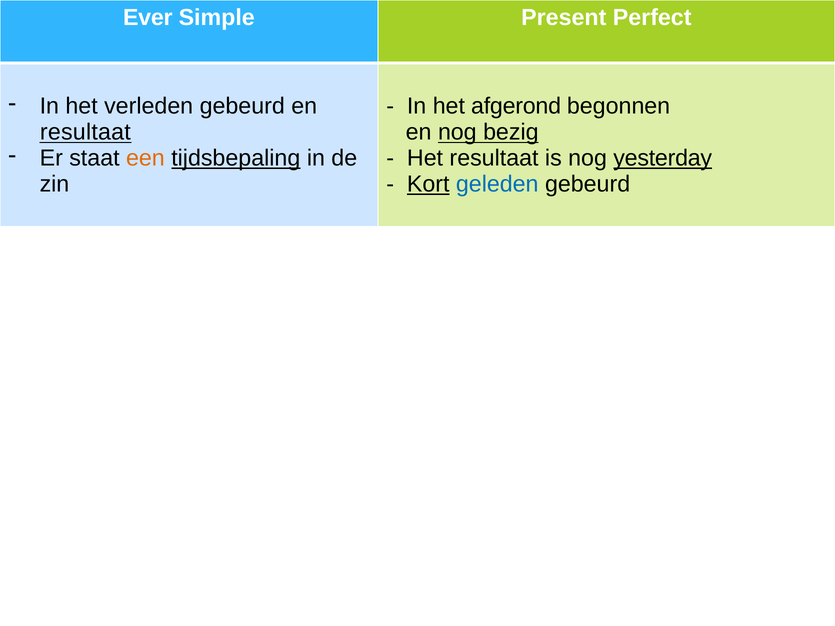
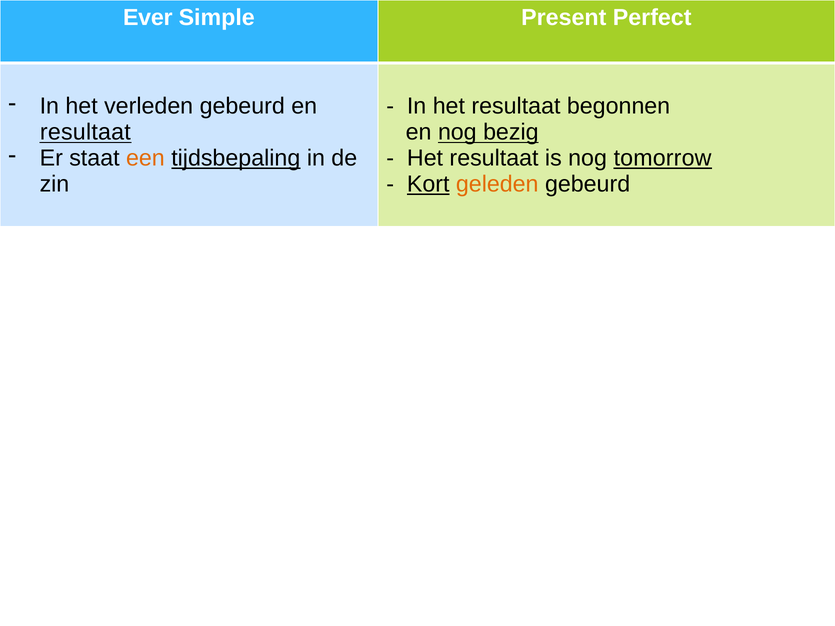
In het afgerond: afgerond -> resultaat (516, 106)
yesterday: yesterday -> tomorrow (663, 158)
geleden colour: blue -> orange (497, 184)
